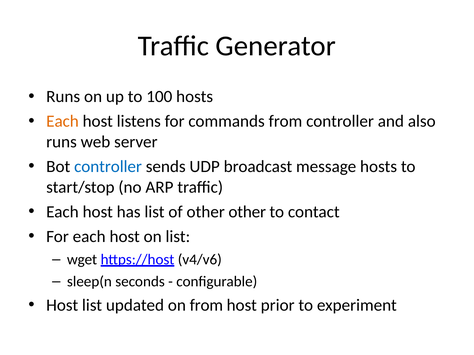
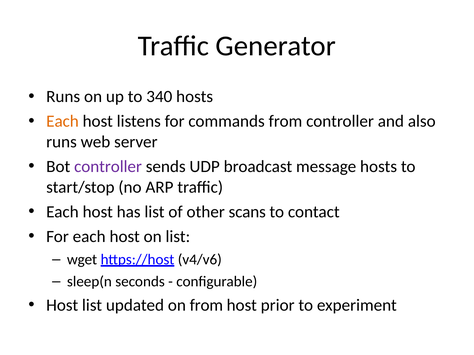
100: 100 -> 340 (159, 97)
controller colour: blue -> purple (108, 167)
other other: other -> scans (247, 212)
